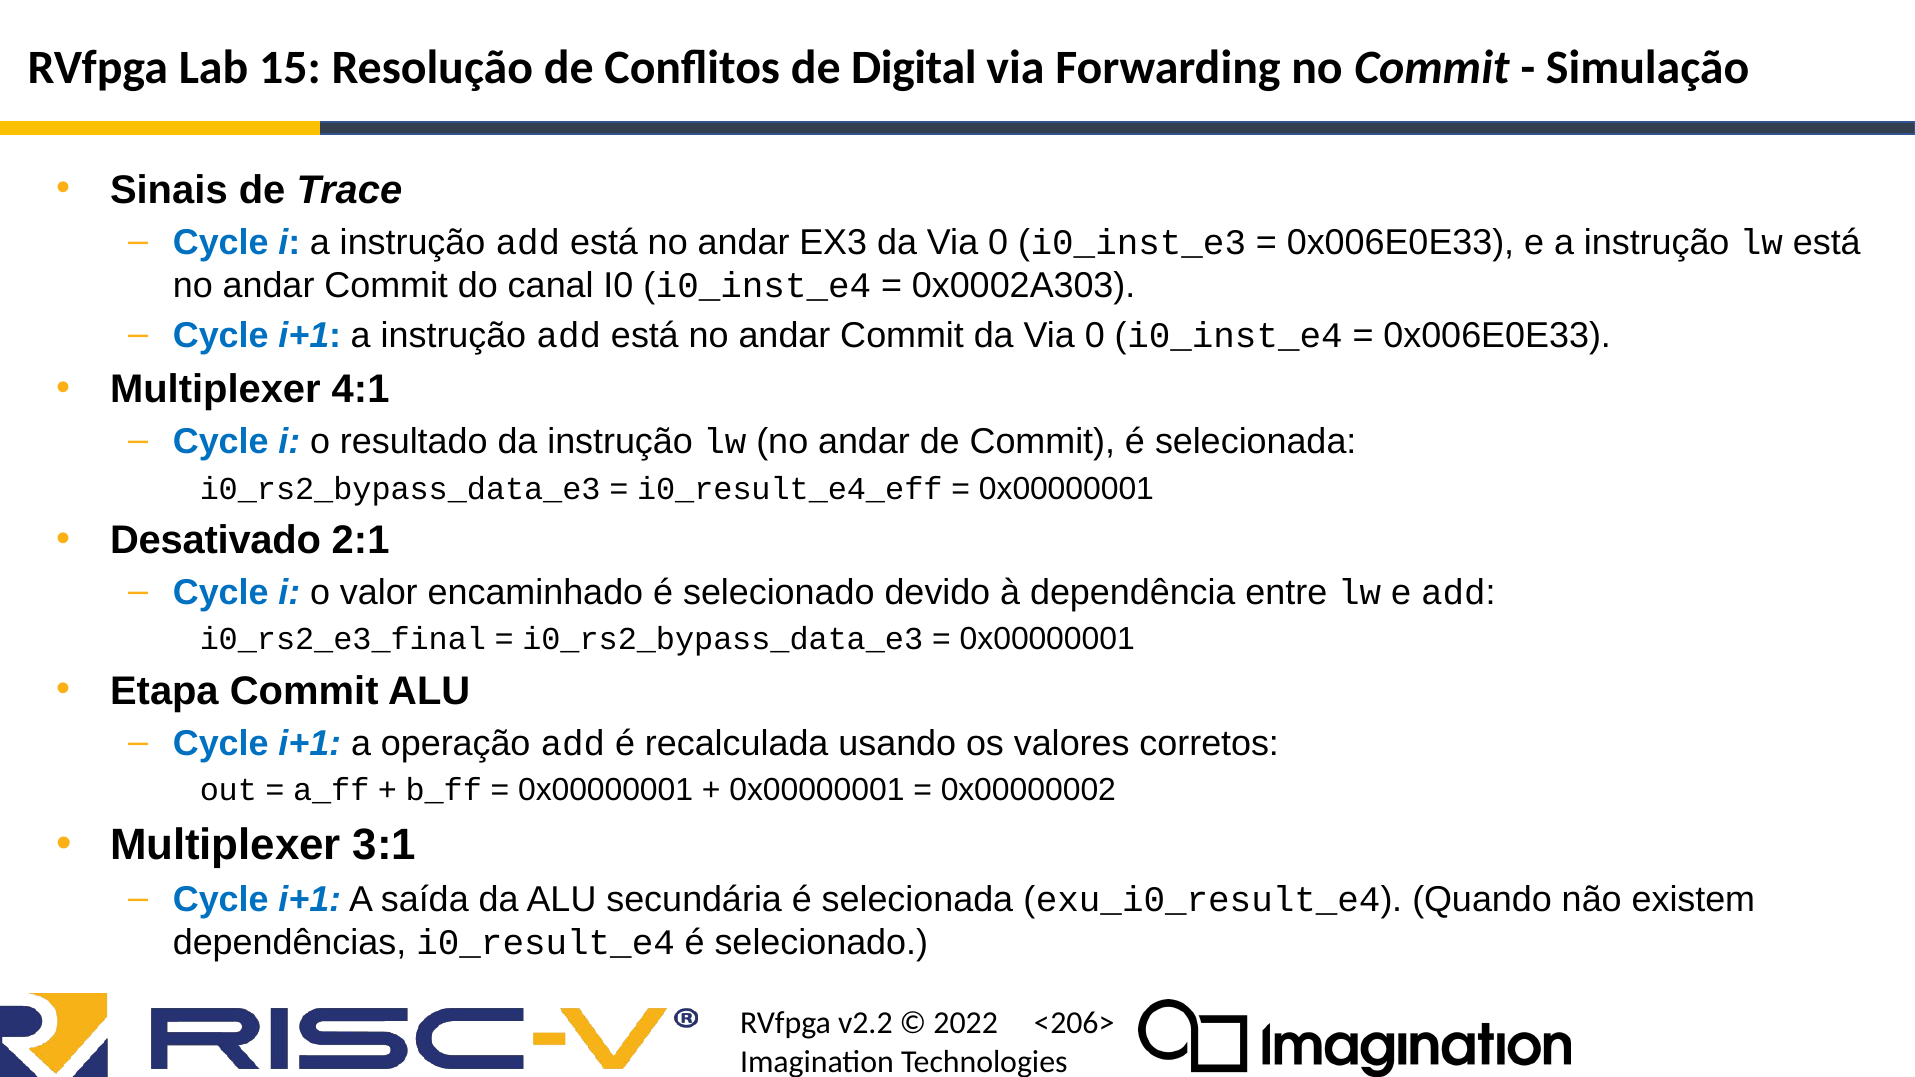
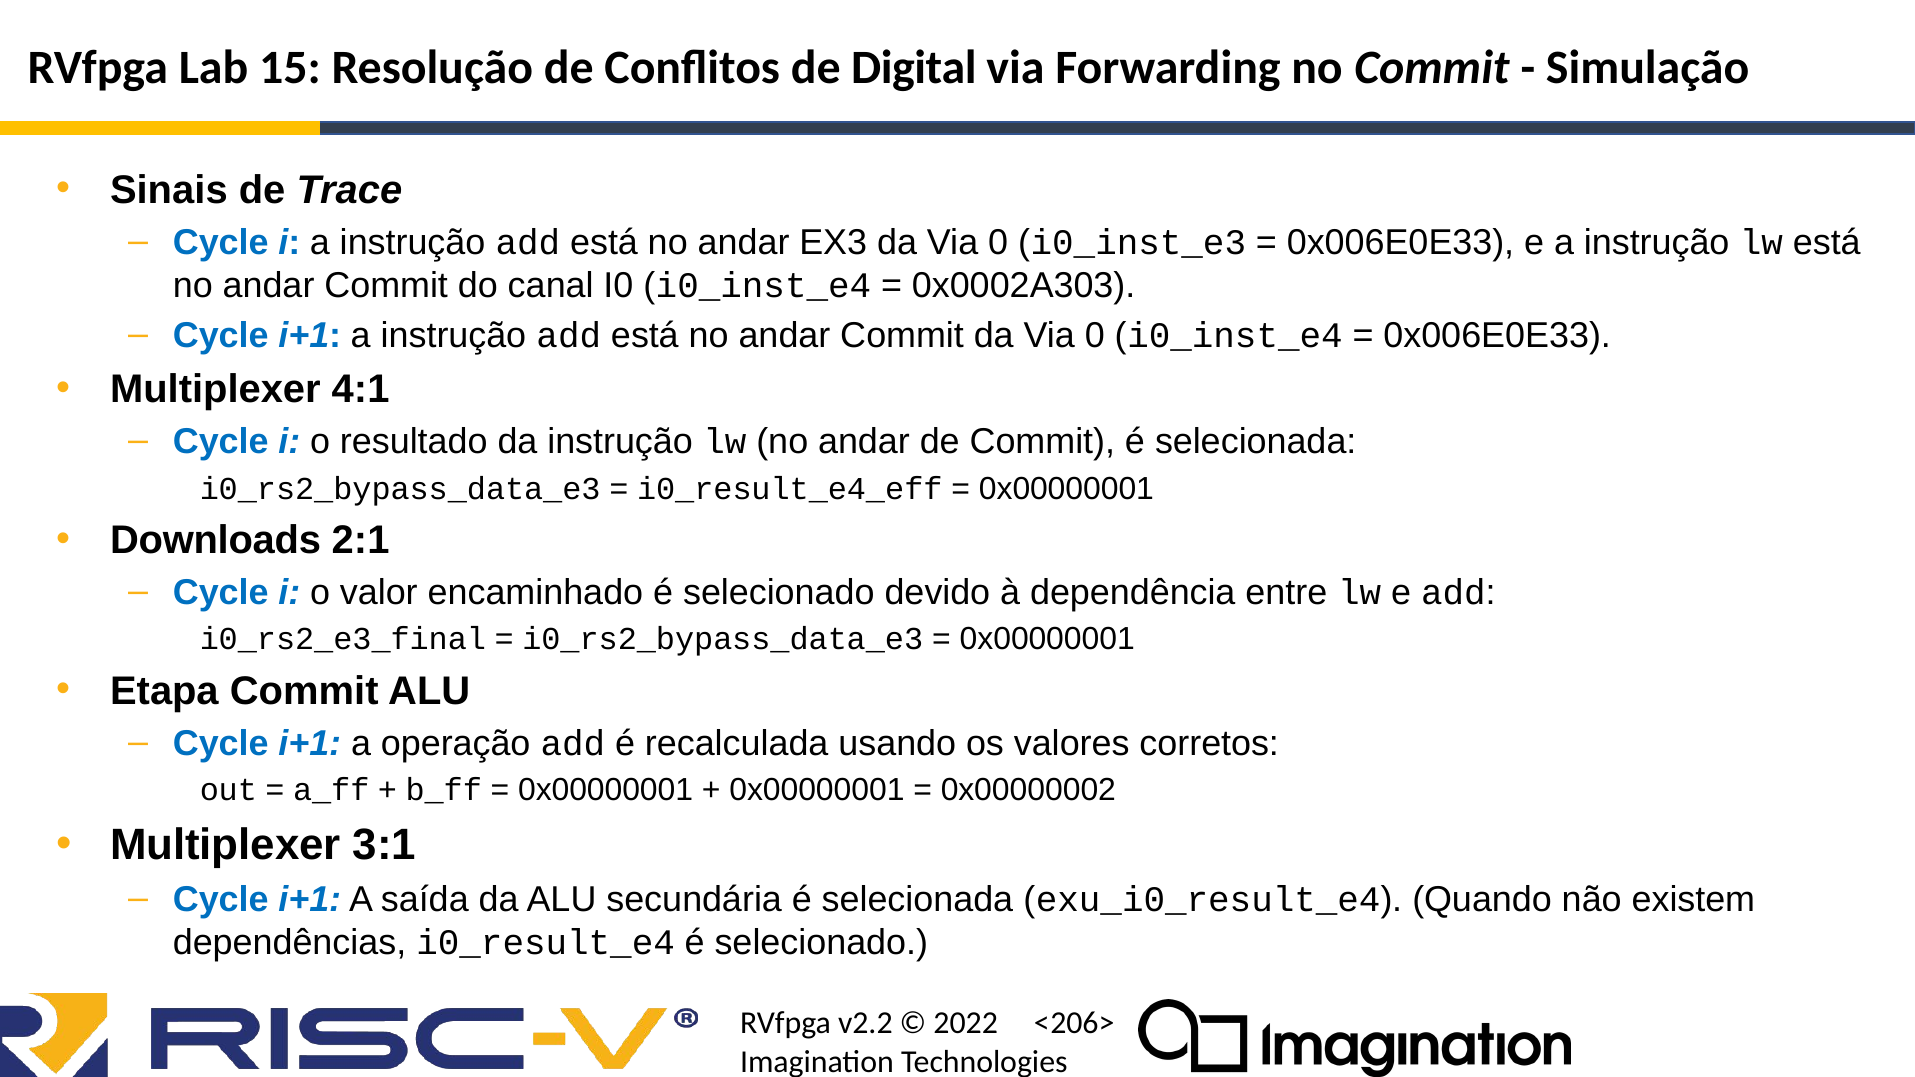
Desativado: Desativado -> Downloads (216, 540)
